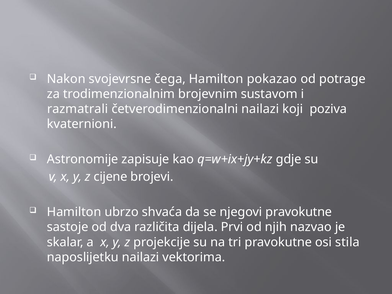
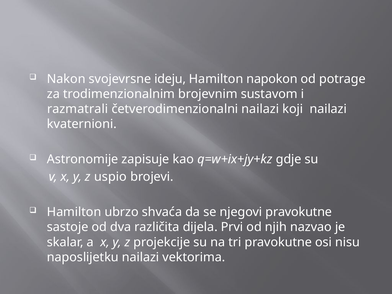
čega: čega -> ideju (170, 79)
pokazao: pokazao -> napokon (272, 79)
koji poziva: poziva -> nailazi (328, 109)
cijene: cijene -> uspio (110, 177)
stila: stila -> nisu (348, 242)
